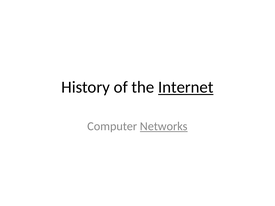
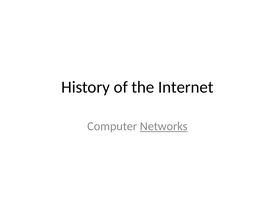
Internet underline: present -> none (186, 87)
